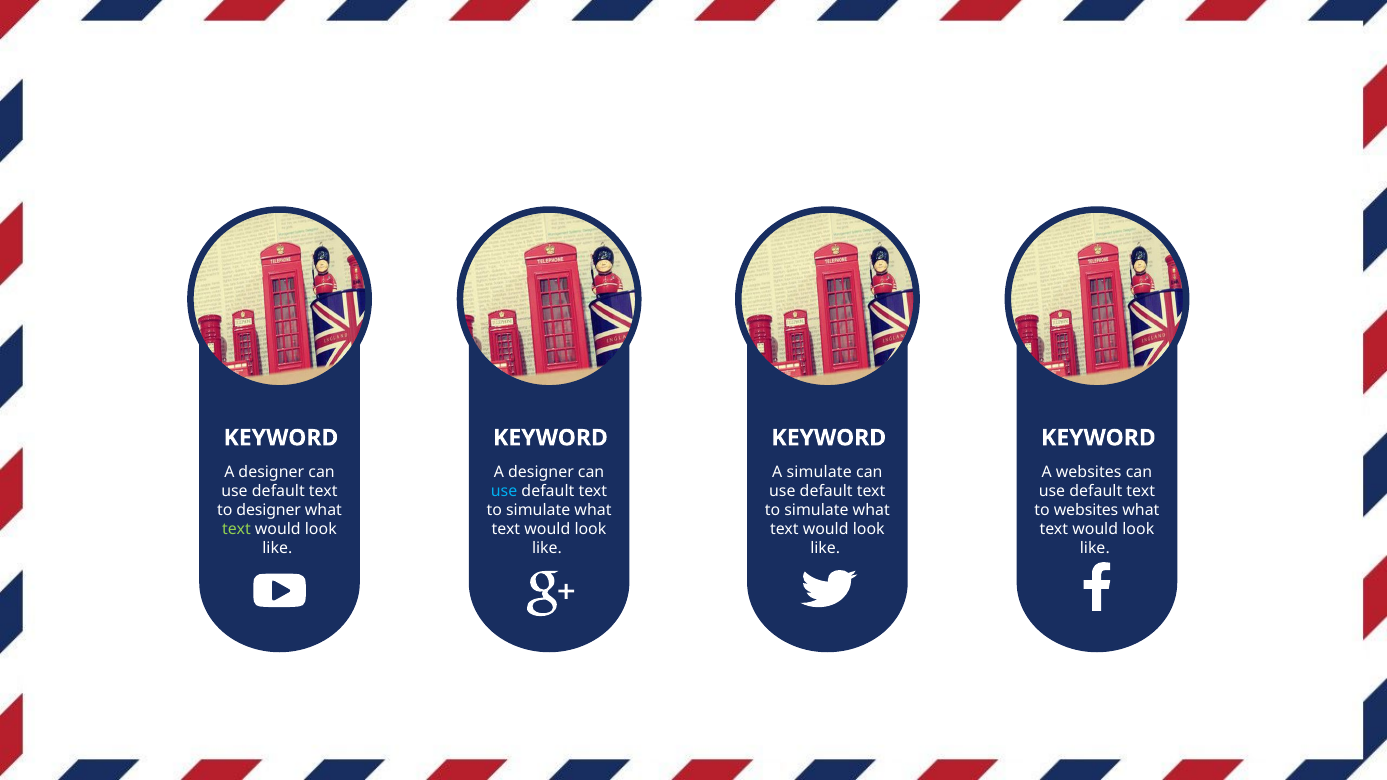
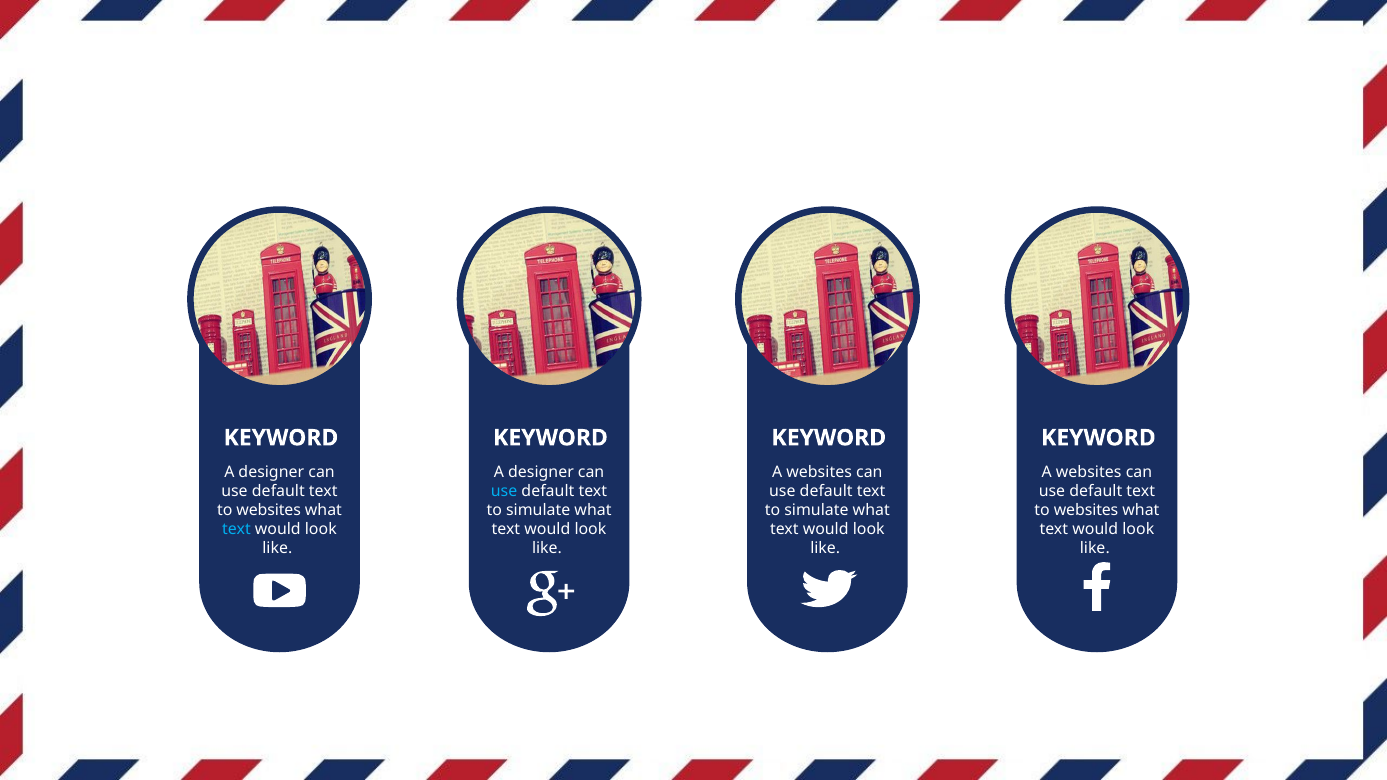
simulate: simulate -> websites (819, 472)
designer: designer -> websites (269, 510)
text colour: light green -> light blue (236, 529)
